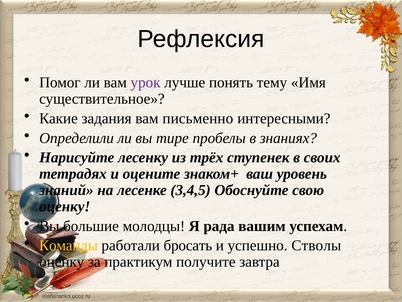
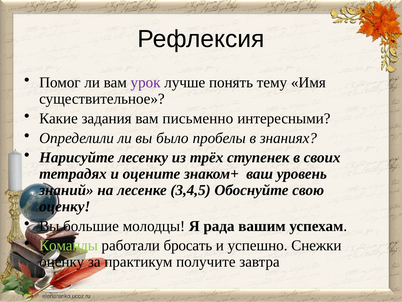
тире: тире -> было (172, 138)
Команды colour: yellow -> light green (69, 245)
Стволы: Стволы -> Снежки (316, 245)
